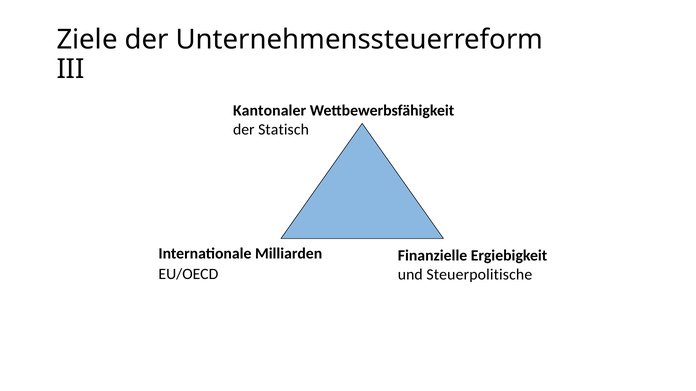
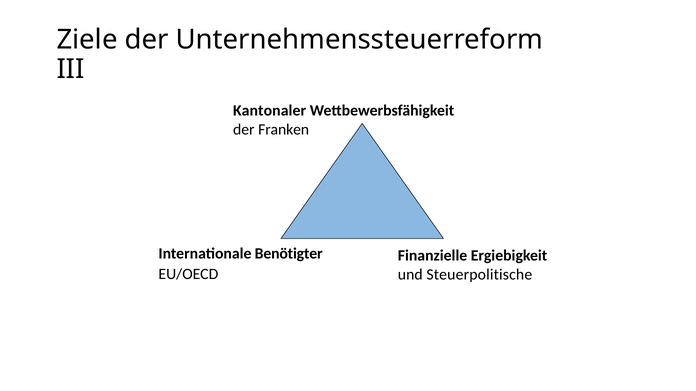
Statisch: Statisch -> Franken (284, 130)
Milliarden: Milliarden -> Benötigter (289, 254)
